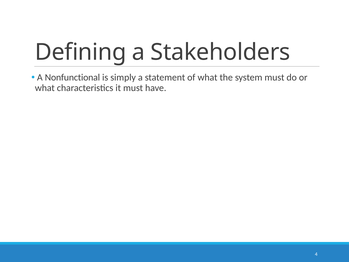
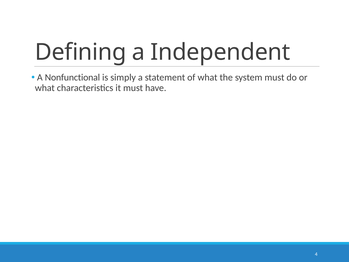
Stakeholders: Stakeholders -> Independent (220, 52)
